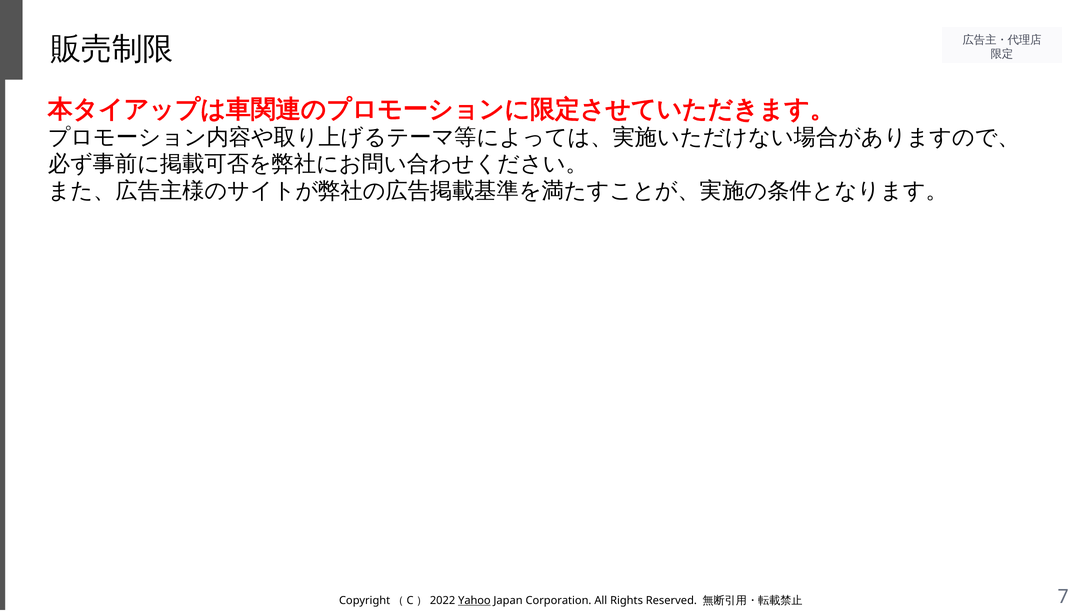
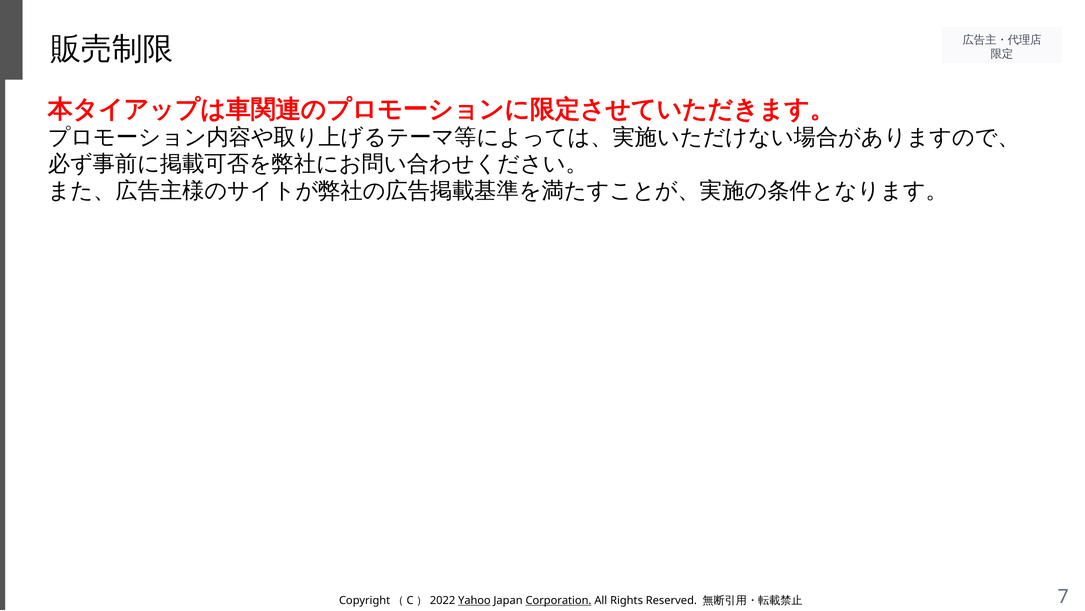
Corporation underline: none -> present (559, 600)
